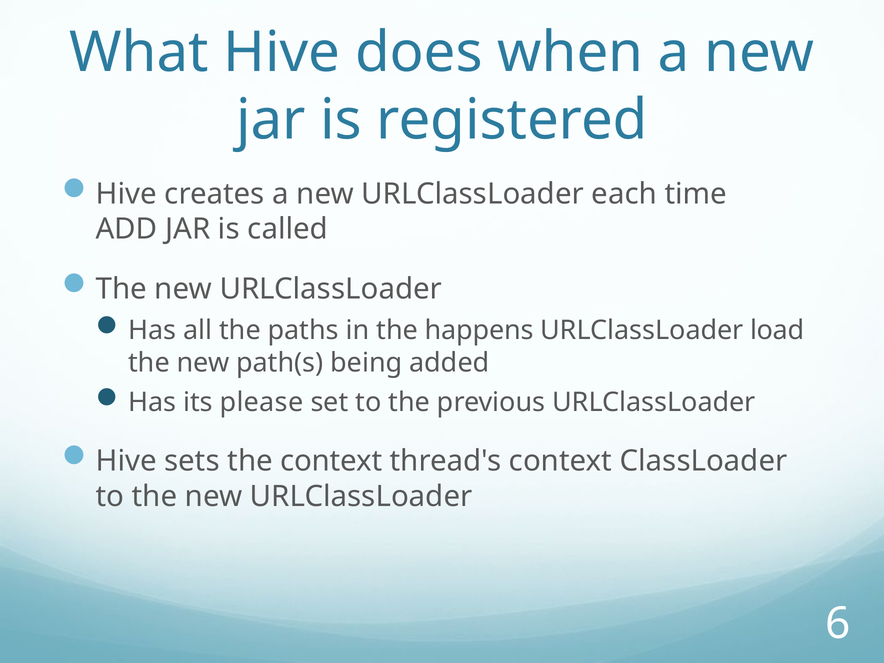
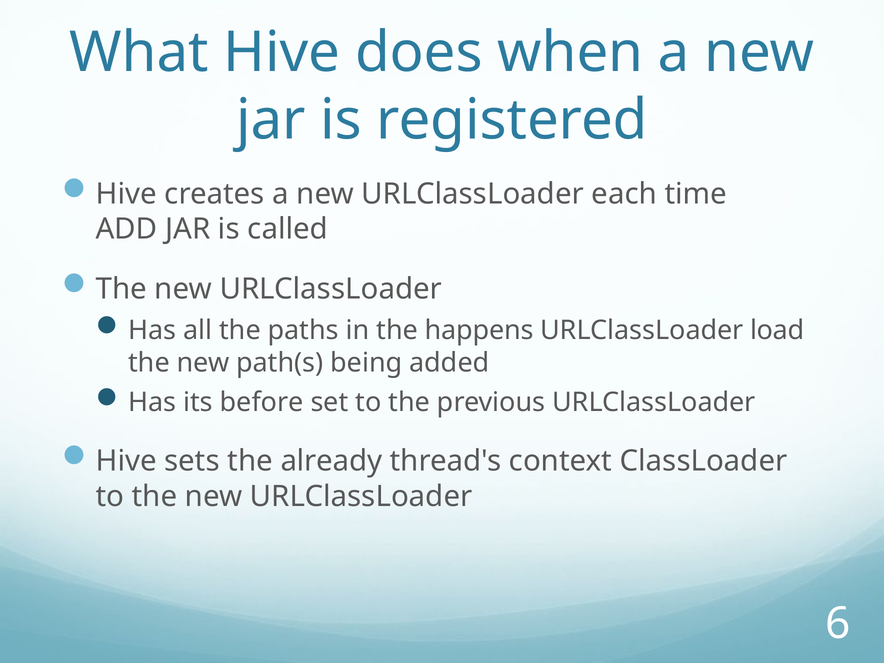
please: please -> before (262, 402)
the context: context -> already (331, 461)
